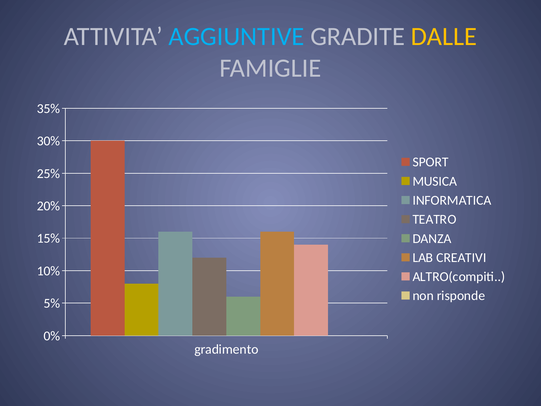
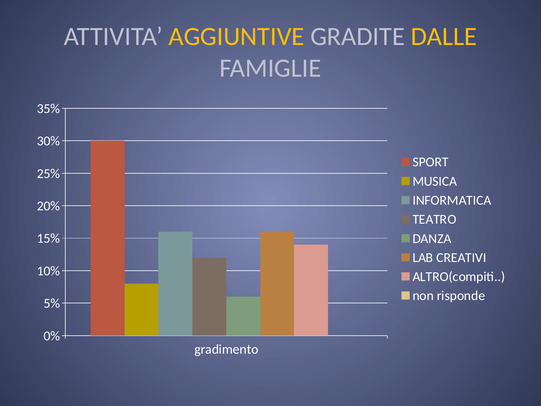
AGGIUNTIVE colour: light blue -> yellow (236, 37)
